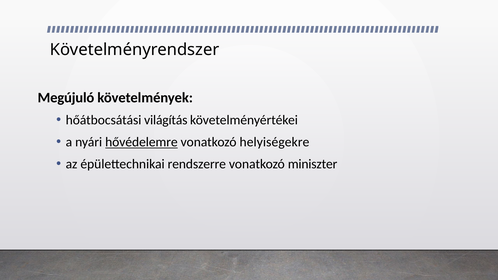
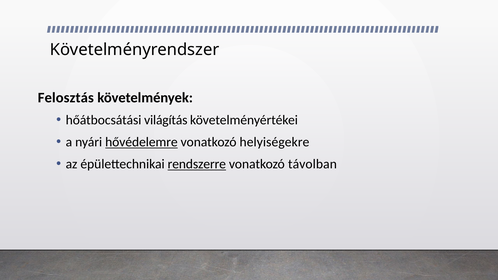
Megújuló: Megújuló -> Felosztás (66, 98)
rendszerre underline: none -> present (197, 164)
miniszter: miniszter -> távolban (312, 164)
